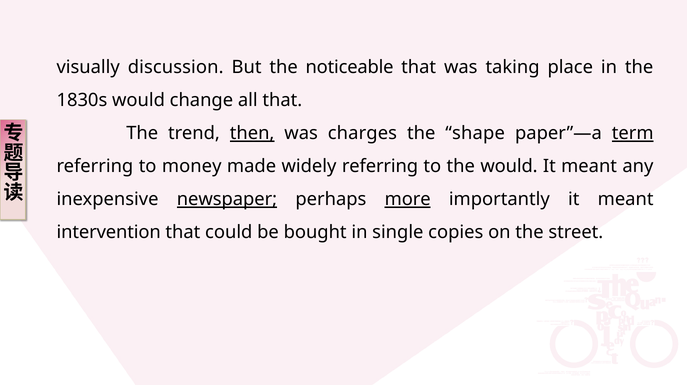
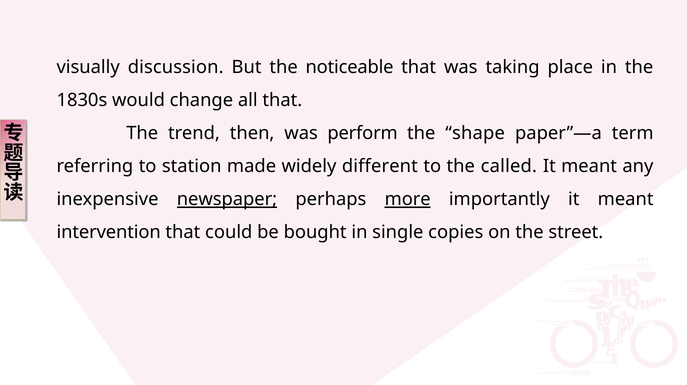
then underline: present -> none (252, 133)
charges: charges -> perform (363, 133)
term underline: present -> none (633, 133)
money: money -> station (192, 166)
widely referring: referring -> different (380, 166)
the would: would -> called (509, 166)
